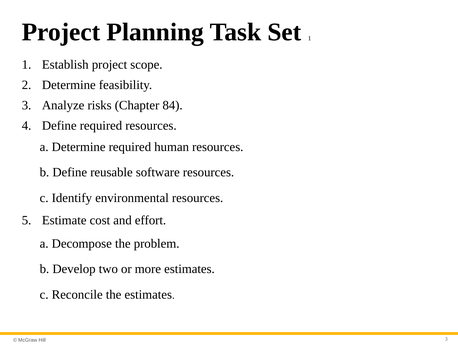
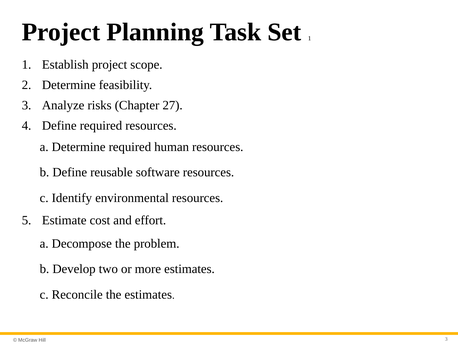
84: 84 -> 27 (173, 105)
